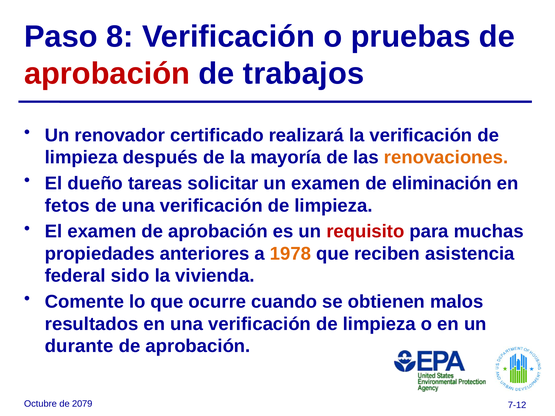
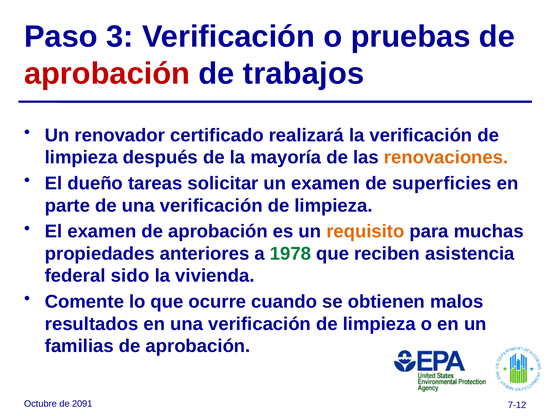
8: 8 -> 3 (120, 37)
eliminación: eliminación -> superficies (442, 184)
fetos: fetos -> parte (67, 206)
requisito colour: red -> orange (365, 232)
1978 colour: orange -> green (290, 254)
durante: durante -> familias (79, 346)
2079: 2079 -> 2091 (82, 404)
